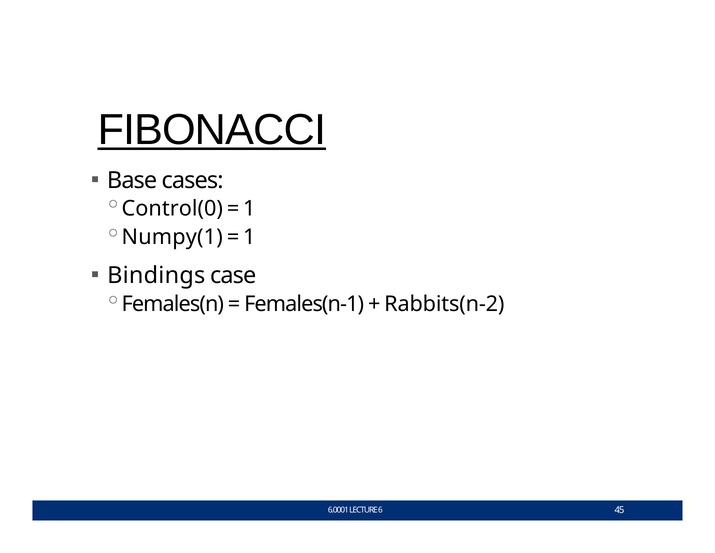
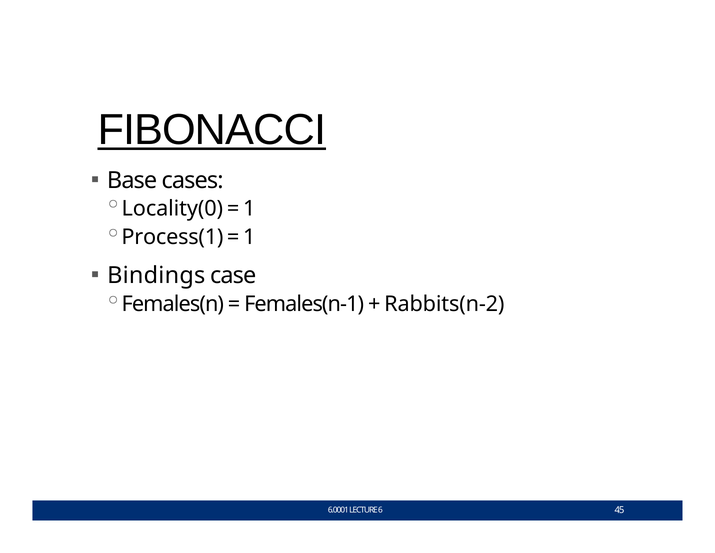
Control(0: Control(0 -> Locality(0 (172, 208)
Numpy(1: Numpy(1 -> Process(1 (172, 237)
